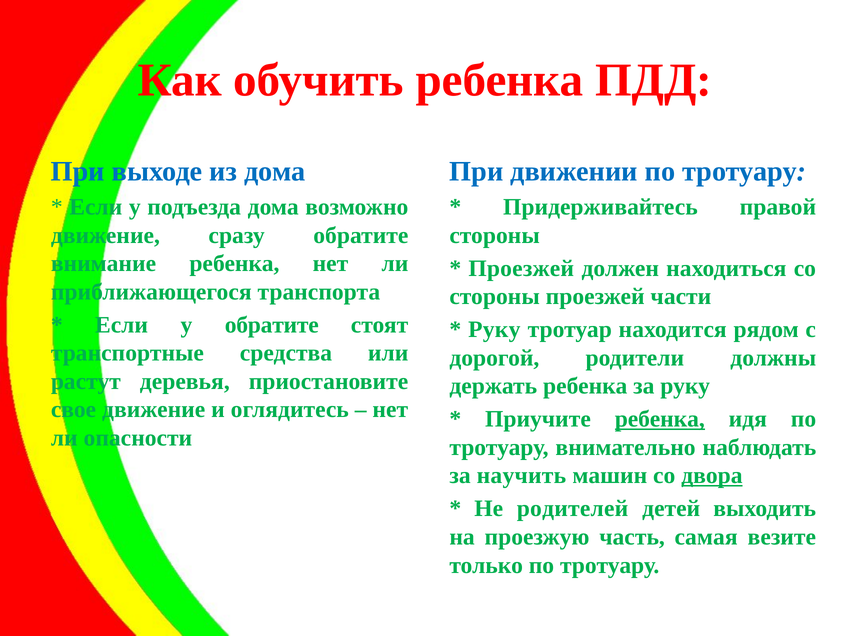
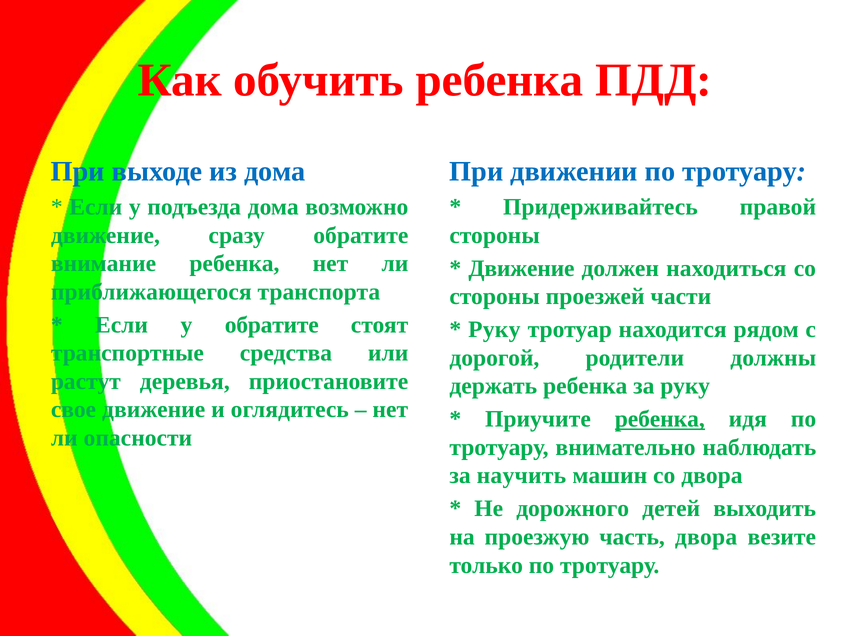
Проезжей: Проезжей -> Движение (521, 268)
двора underline: present -> none (712, 476)
родителей: родителей -> дорожного (573, 509)
часть самая: самая -> двора (706, 537)
